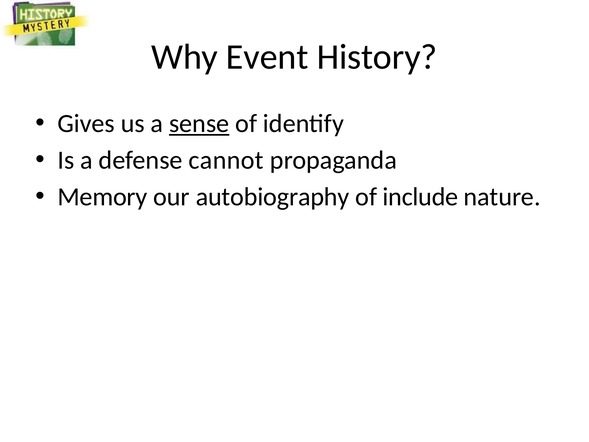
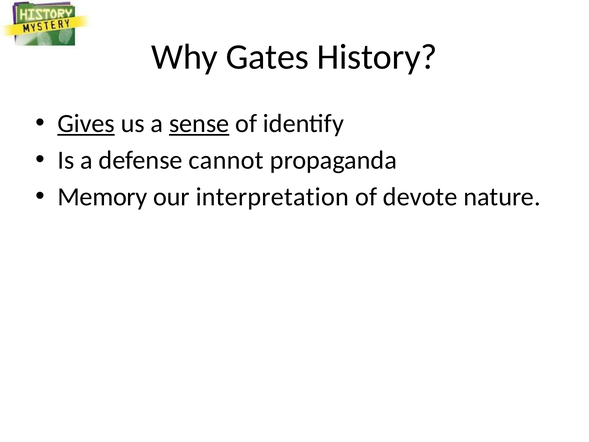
Event: Event -> Gates (267, 57)
Gives underline: none -> present (86, 124)
autobiography: autobiography -> interpretation (272, 197)
include: include -> devote (420, 197)
